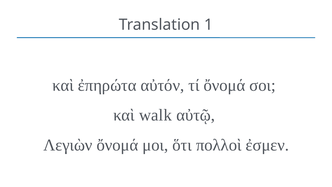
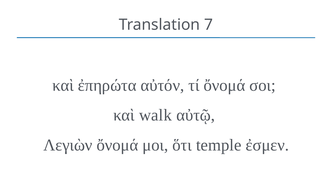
1: 1 -> 7 (209, 25)
πολλοὶ: πολλοὶ -> temple (219, 145)
